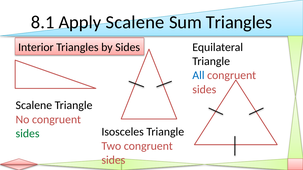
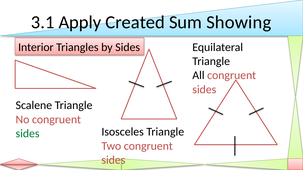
8.1: 8.1 -> 3.1 (43, 22)
Apply Scalene: Scalene -> Created (135, 22)
Sum Triangles: Triangles -> Showing (239, 22)
All colour: blue -> black (198, 76)
